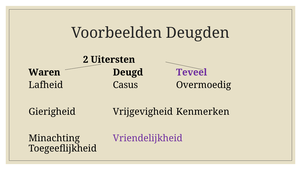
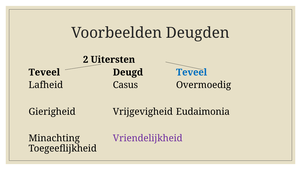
Waren: Waren -> Teveel (44, 72)
Teveel colour: purple -> blue (192, 72)
Kenmerken: Kenmerken -> Eudaimonia (203, 111)
